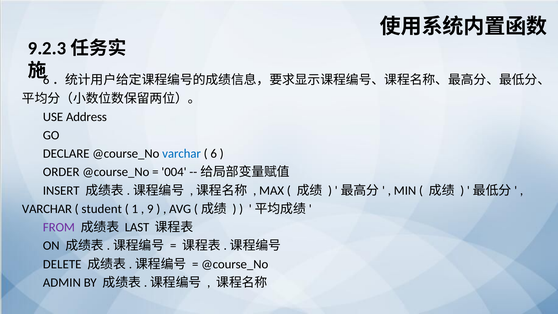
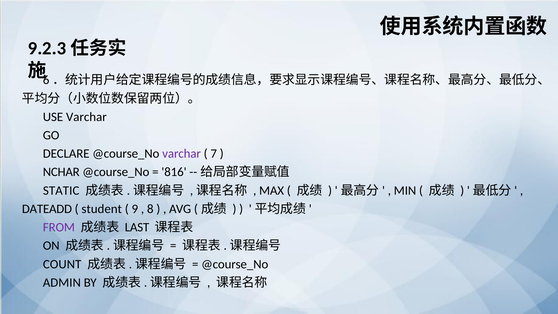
USE Address: Address -> Varchar (86, 117)
varchar colour: blue -> purple (182, 154)
6: 6 -> 7 (214, 154)
ORDER: ORDER -> NCHAR (61, 172)
004: 004 -> 816 (174, 172)
INSERT: INSERT -> STATIC (61, 190)
VARCHAR: VARCHAR -> DATEADD (47, 209)
1: 1 -> 9 (135, 209)
9: 9 -> 8 (150, 209)
DELETE: DELETE -> COUNT (62, 264)
